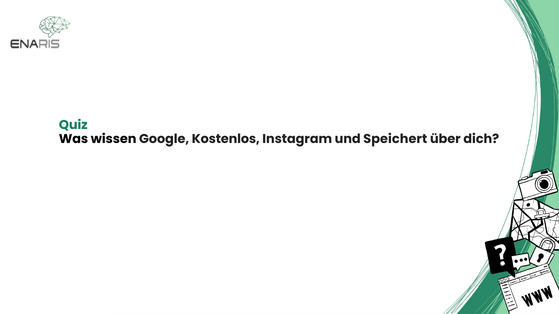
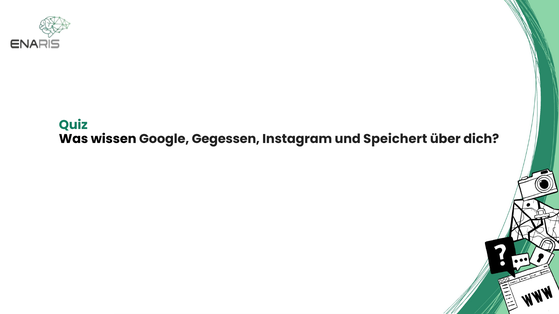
Kostenlos: Kostenlos -> Gegessen (226, 139)
